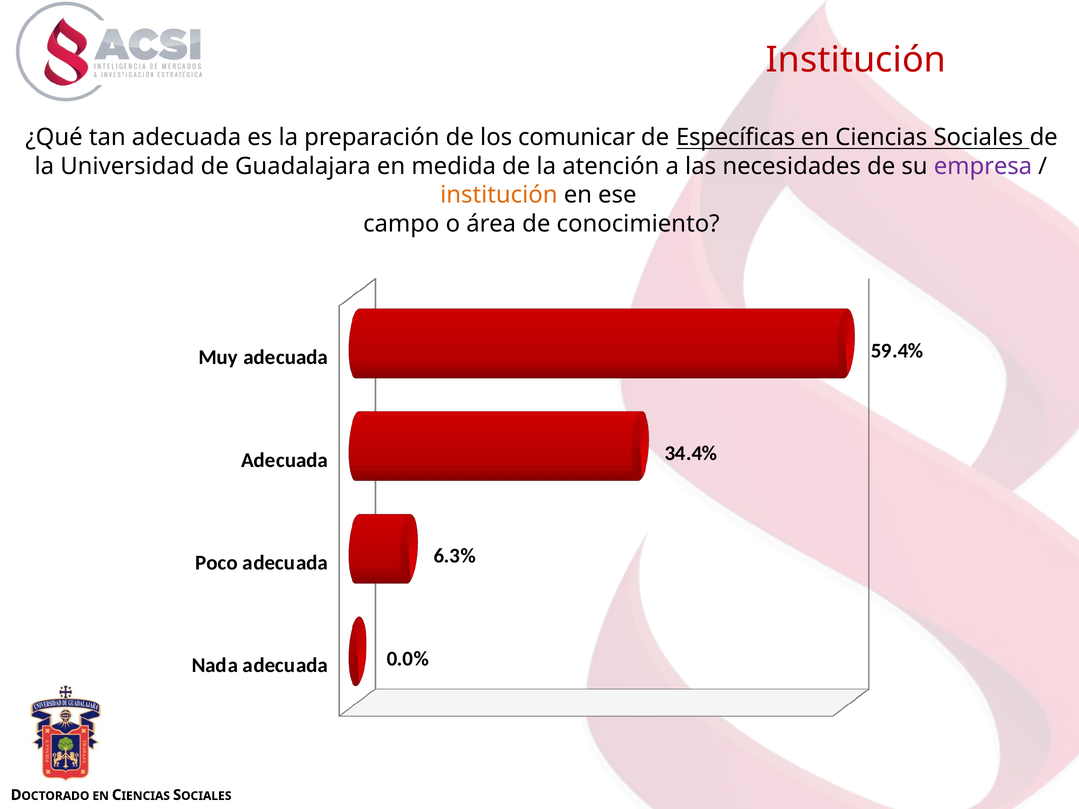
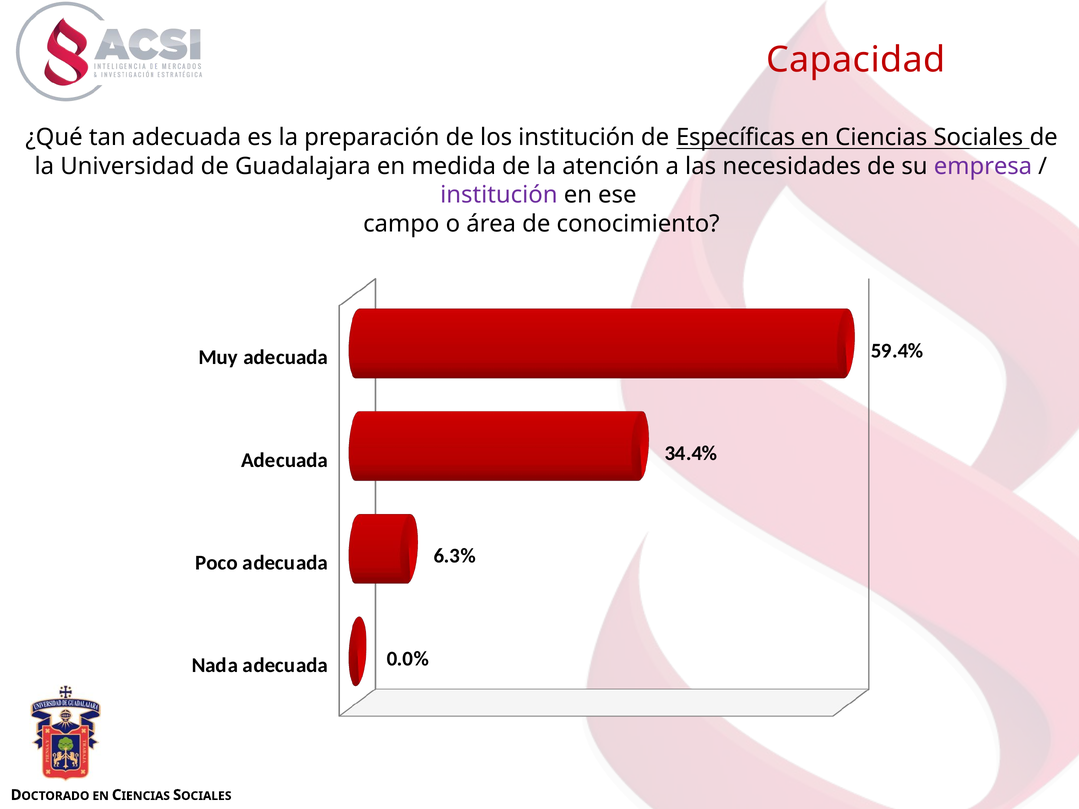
Institución: Institución -> Capacidad (856, 60)
los comunicar: comunicar -> institución (577, 138)
institución colour: orange -> purple (499, 195)
